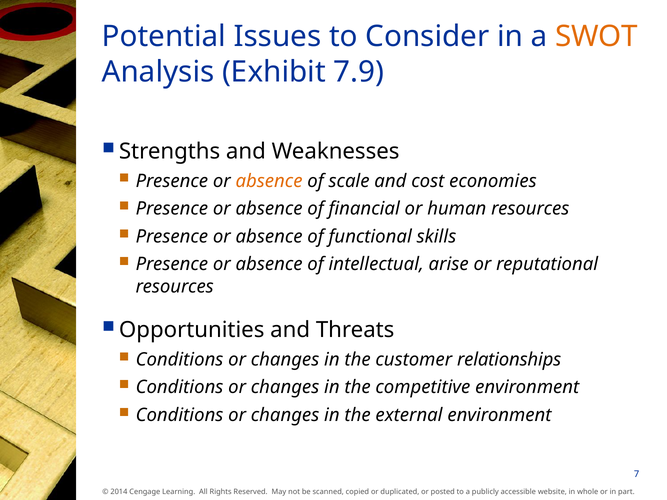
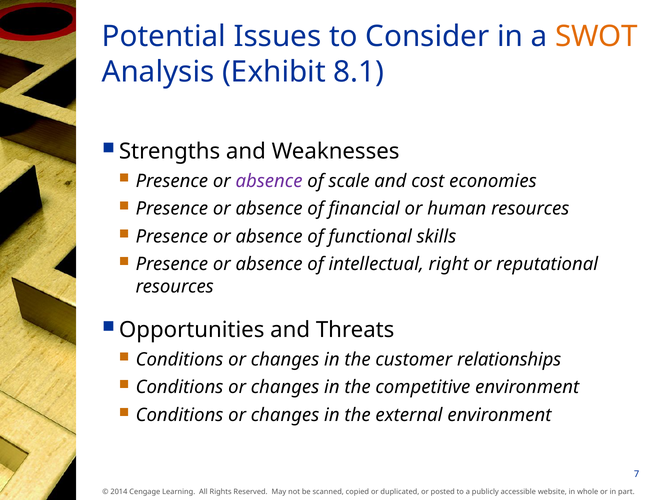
7.9: 7.9 -> 8.1 (359, 72)
absence colour: orange -> purple (269, 181)
arise: arise -> right (449, 264)
